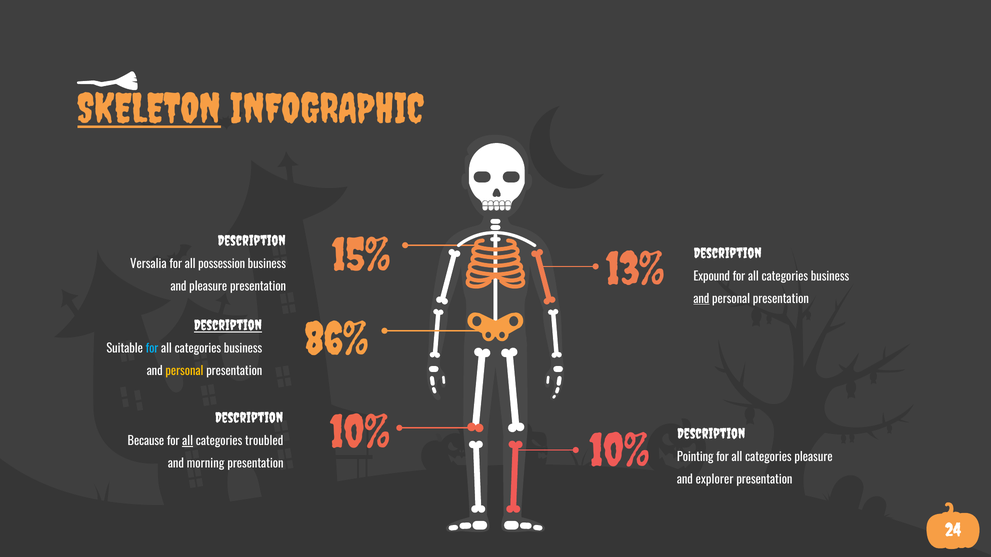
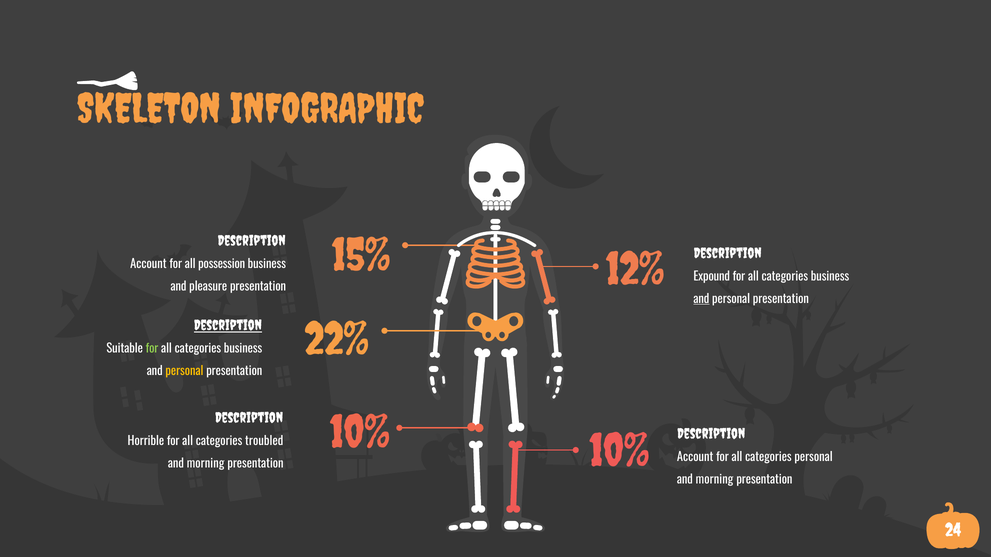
SKELETON underline: present -> none (149, 109)
13%: 13% -> 12% (635, 269)
Versalia: Versalia -> Account (148, 265)
86%: 86% -> 22% (337, 340)
for colour: light blue -> light green (152, 349)
Because: Because -> Horrible (146, 442)
all underline: present -> none (188, 442)
Pointing: Pointing -> Account (695, 458)
categories pleasure: pleasure -> personal (814, 458)
explorer: explorer -> morning (715, 480)
